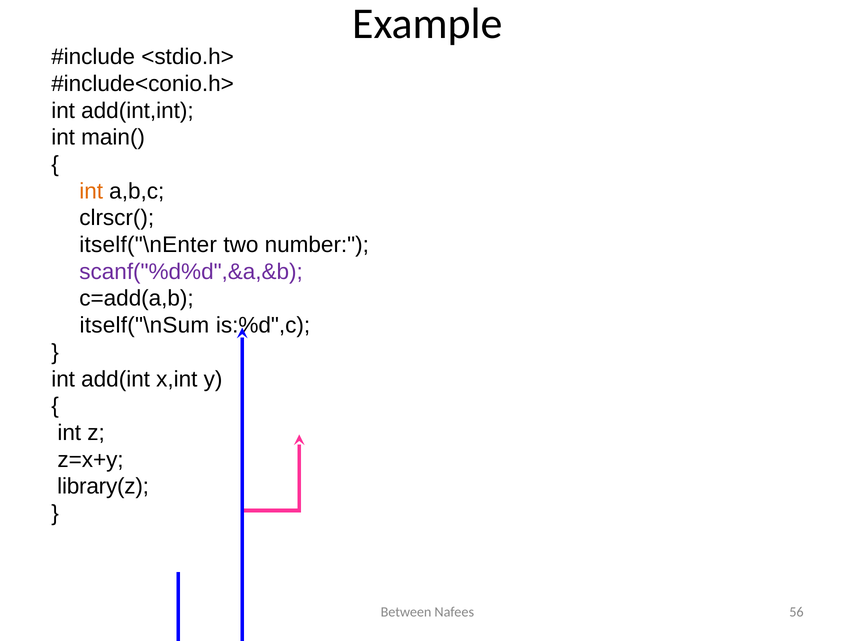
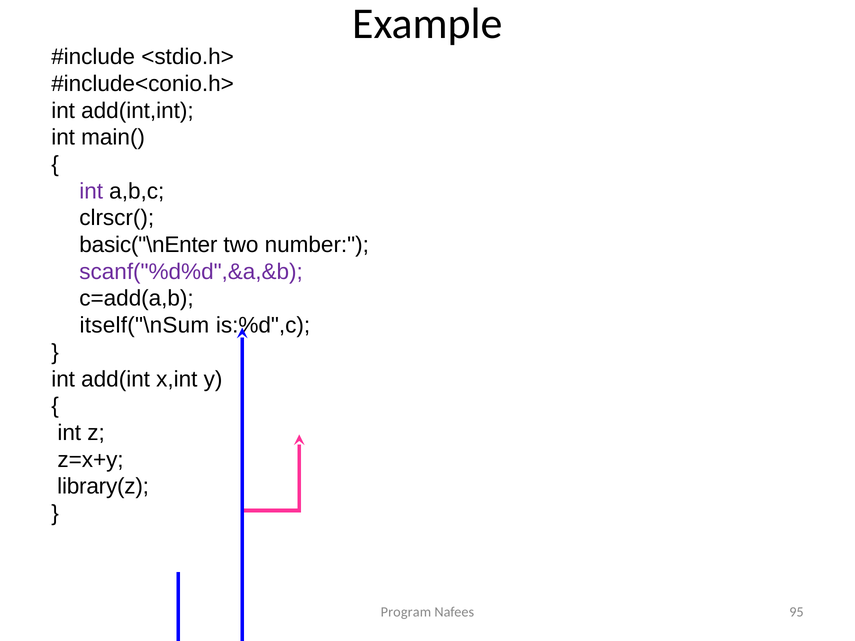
int colour: orange -> purple (91, 191)
itself("\nEnter: itself("\nEnter -> basic("\nEnter (148, 245)
Between: Between -> Program (406, 612)
56: 56 -> 95 (796, 612)
